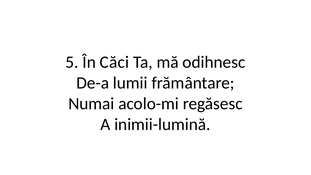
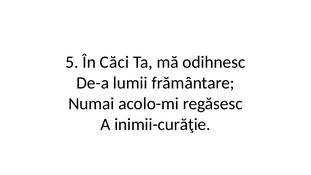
inimii-lumină: inimii-lumină -> inimii-curăţie (162, 124)
